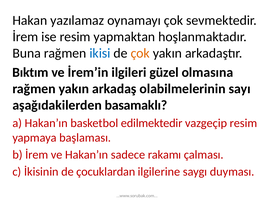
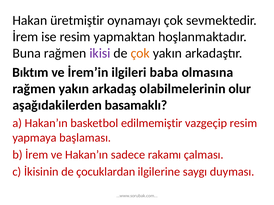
yazılamaz: yazılamaz -> üretmiştir (77, 21)
ikisi colour: blue -> purple (100, 53)
güzel: güzel -> baba (164, 73)
sayı: sayı -> olur (240, 89)
edilmektedir: edilmektedir -> edilmemiştir (152, 123)
